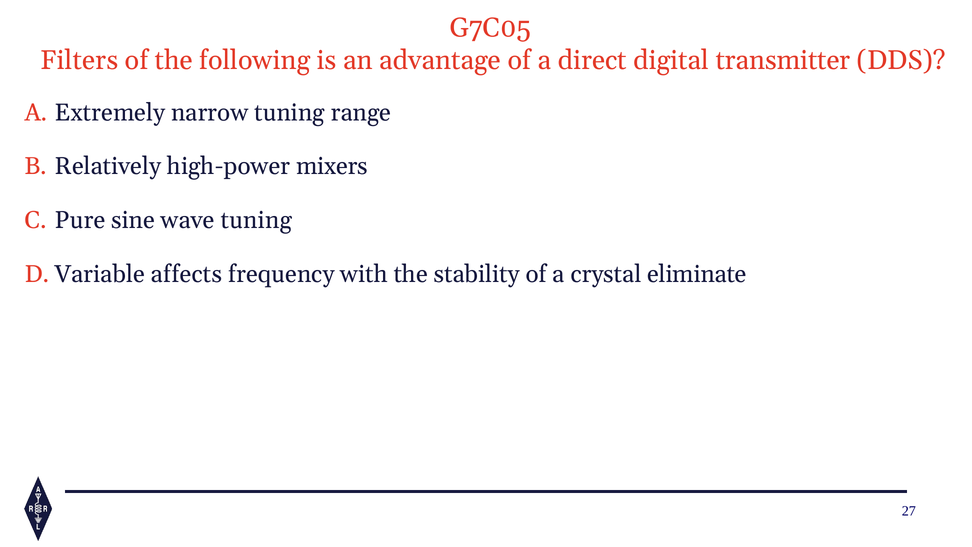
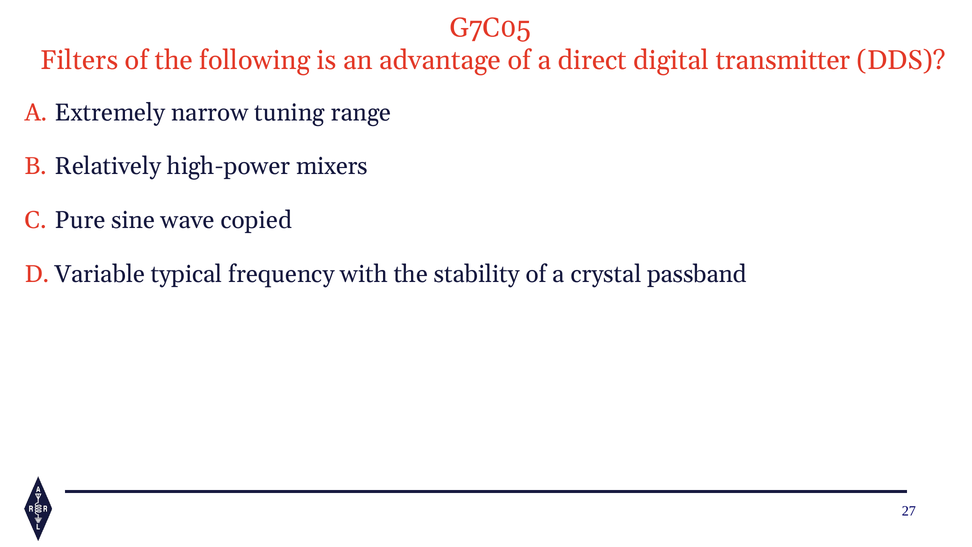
wave tuning: tuning -> copied (256, 220)
affects: affects -> typical (187, 274)
eliminate: eliminate -> passband (697, 274)
